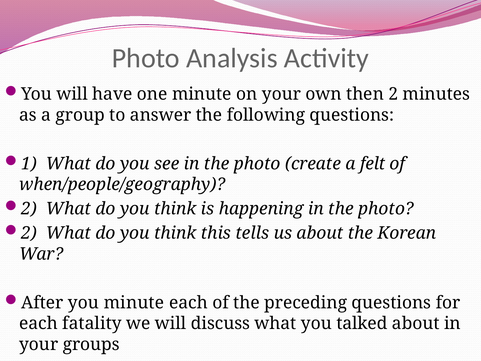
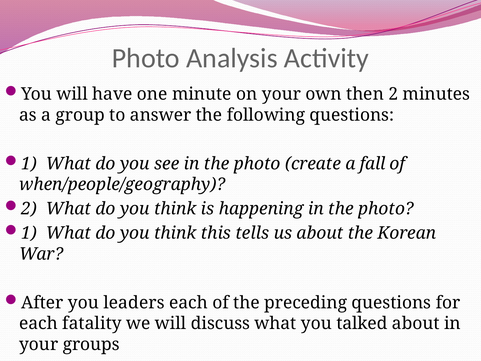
felt: felt -> fall (373, 164)
2: 2 -> 1 (29, 233)
you minute: minute -> leaders (134, 302)
